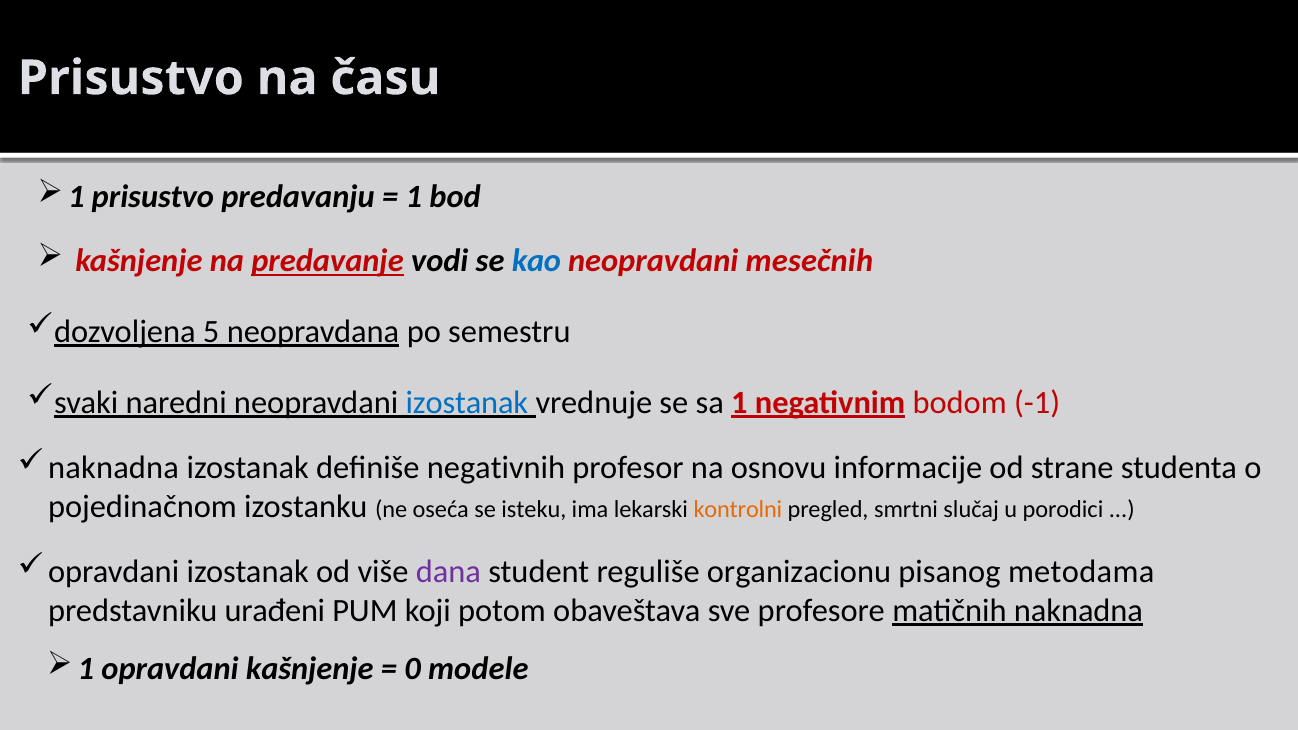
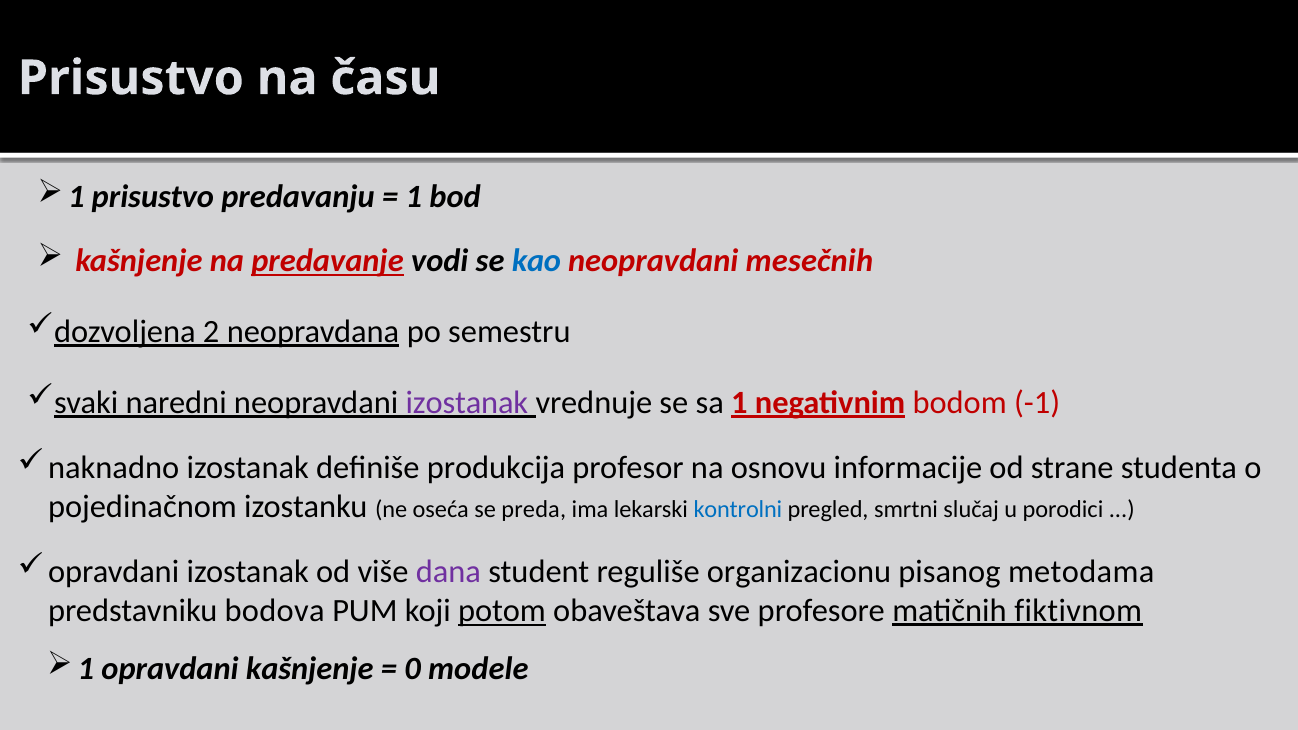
5: 5 -> 2 (211, 332)
izostanak colour: blue -> purple (467, 403)
naknadna: naknadna -> naknadno (114, 468)
negativnih: negativnih -> produkcija (496, 468)
isteku: isteku -> preda (534, 509)
kontrolni colour: orange -> blue (738, 509)
urađeni: urađeni -> bodova (275, 611)
potom underline: none -> present (502, 611)
matičnih naknadna: naknadna -> fiktivnom (1078, 611)
